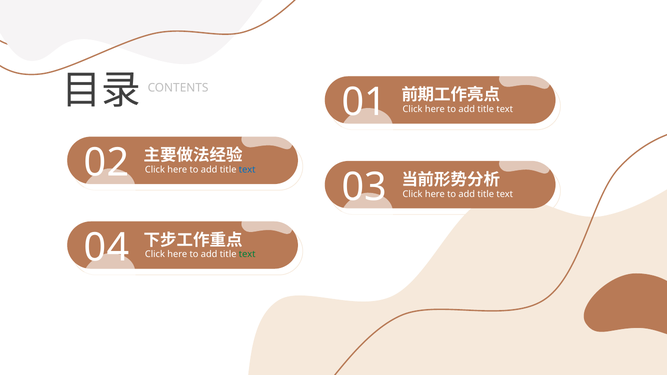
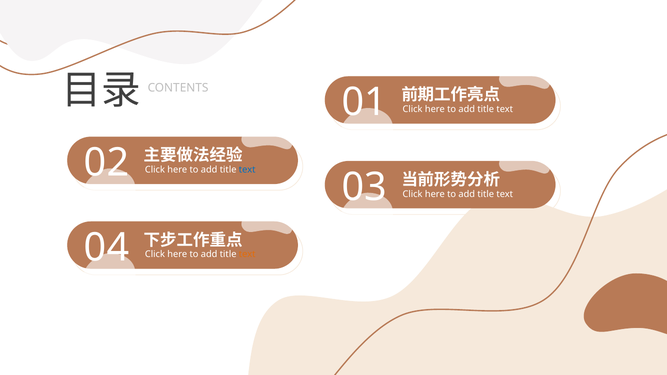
text colour: green -> orange (247, 255)
